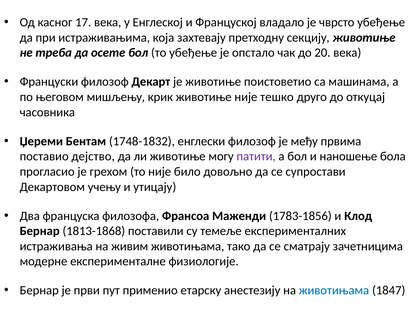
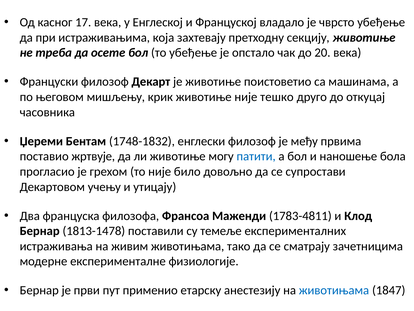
дејство: дејство -> жртвује (93, 156)
патити colour: purple -> blue (256, 156)
1783-1856: 1783-1856 -> 1783-4811 (300, 216)
1813-1868: 1813-1868 -> 1813-1478 (94, 231)
